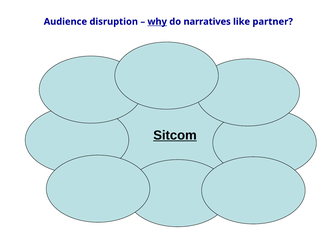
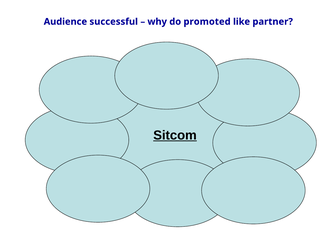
disruption: disruption -> successful (114, 22)
why underline: present -> none (157, 22)
narratives: narratives -> promoted (207, 22)
